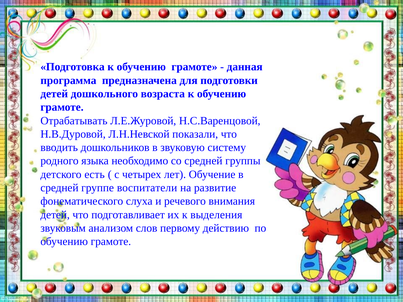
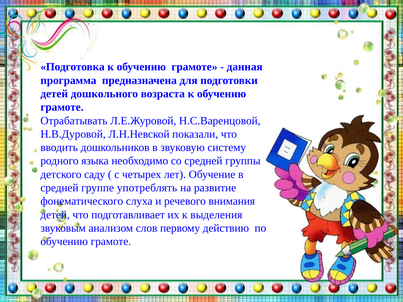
есть: есть -> саду (95, 175)
воспитатели: воспитатели -> употреблять (147, 188)
